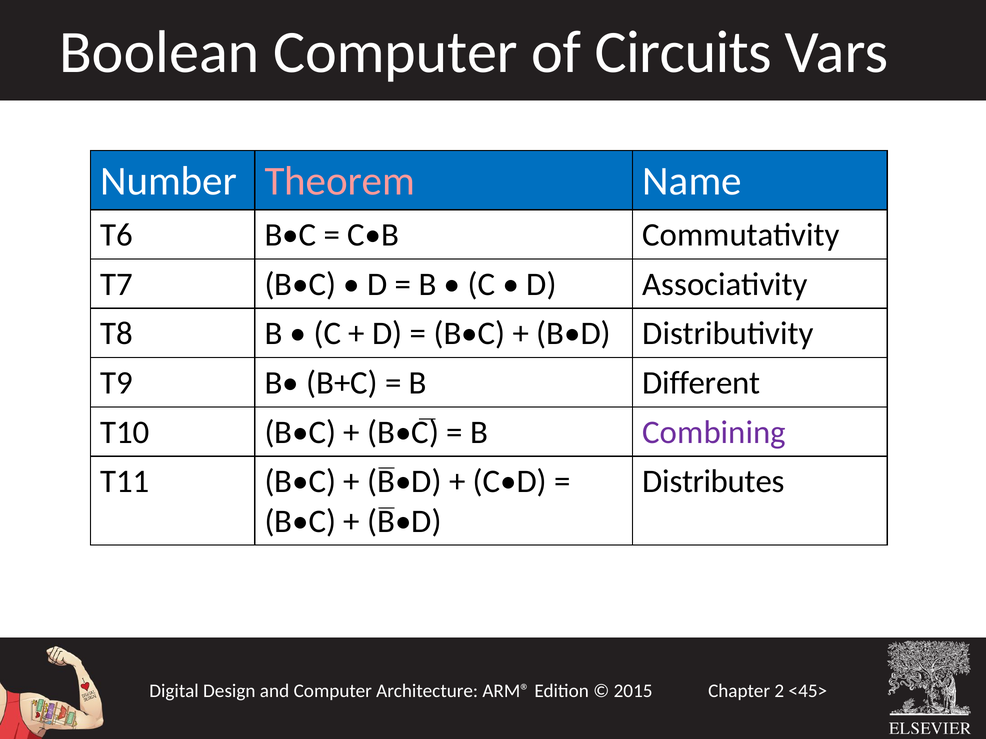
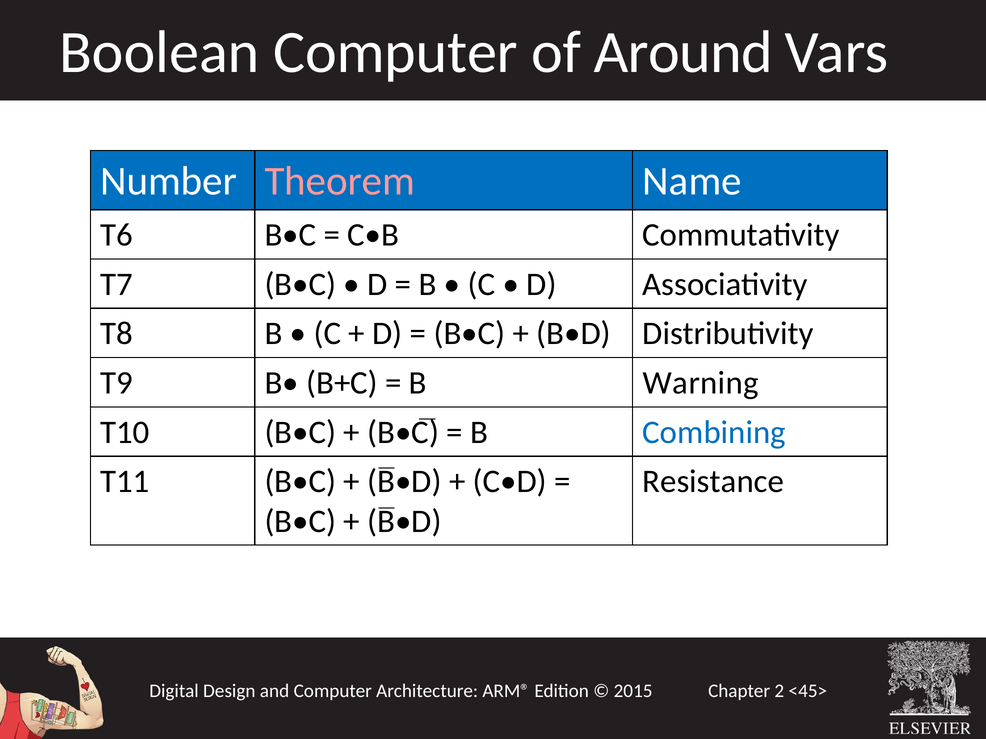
Circuits: Circuits -> Around (683, 53)
Different: Different -> Warning (701, 383)
Combining colour: purple -> blue (714, 433)
Distributes: Distributes -> Resistance (713, 482)
